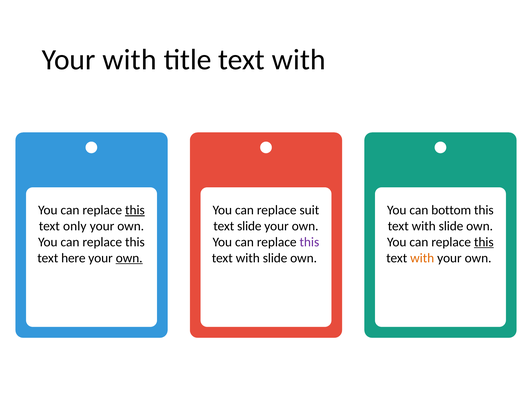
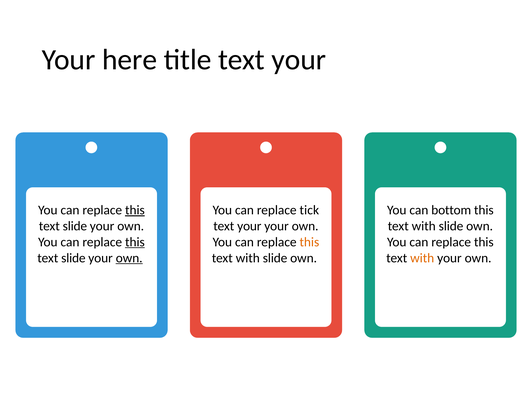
Your with: with -> here (130, 60)
title text with: with -> your (299, 60)
suit: suit -> tick (309, 210)
only: only -> slide (75, 226)
slide: slide -> your (249, 226)
this underline: none -> present (135, 242)
this colour: purple -> orange (309, 242)
this underline: present -> none (484, 242)
here: here -> slide (73, 258)
